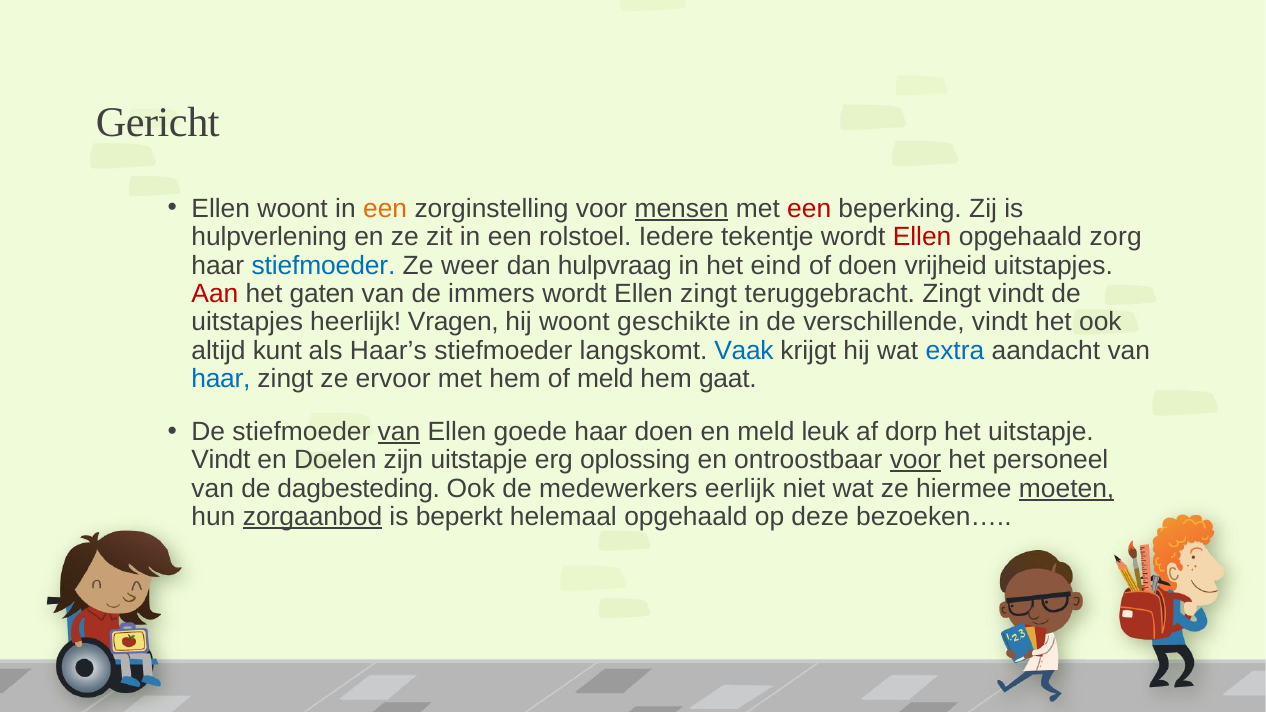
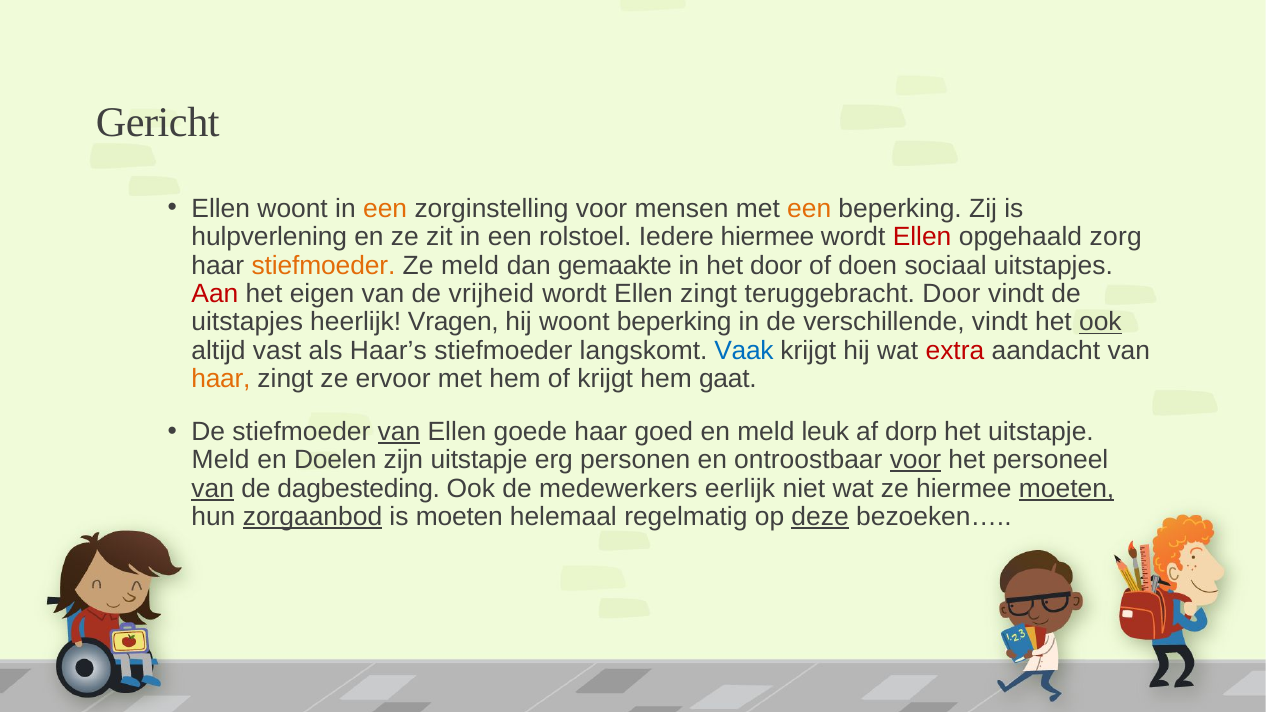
mensen underline: present -> none (682, 208)
een colour: red -> orange (809, 208)
Iedere tekentje: tekentje -> hiermee (767, 237)
stiefmoeder colour: blue -> orange (323, 265)
Ze weer: weer -> meld (470, 265)
hulpvraag: hulpvraag -> gemaakte (615, 265)
het eind: eind -> door (776, 265)
vrijheid: vrijheid -> sociaal (946, 265)
gaten: gaten -> eigen (322, 294)
immers: immers -> vrijheid (491, 294)
teruggebracht Zingt: Zingt -> Door (951, 294)
woont geschikte: geschikte -> beperking (674, 322)
ook underline: none -> present (1100, 322)
kunt: kunt -> vast (277, 351)
extra colour: blue -> red (955, 351)
haar colour: blue -> orange (221, 379)
of meld: meld -> krijgt (605, 379)
haar doen: doen -> goed (664, 432)
Vindt: Vindt -> Meld (221, 460)
oplossing: oplossing -> personen (635, 460)
van underline: none -> present (213, 489)
is beperkt: beperkt -> moeten (459, 517)
helemaal opgehaald: opgehaald -> regelmatig (686, 517)
deze underline: none -> present (820, 517)
